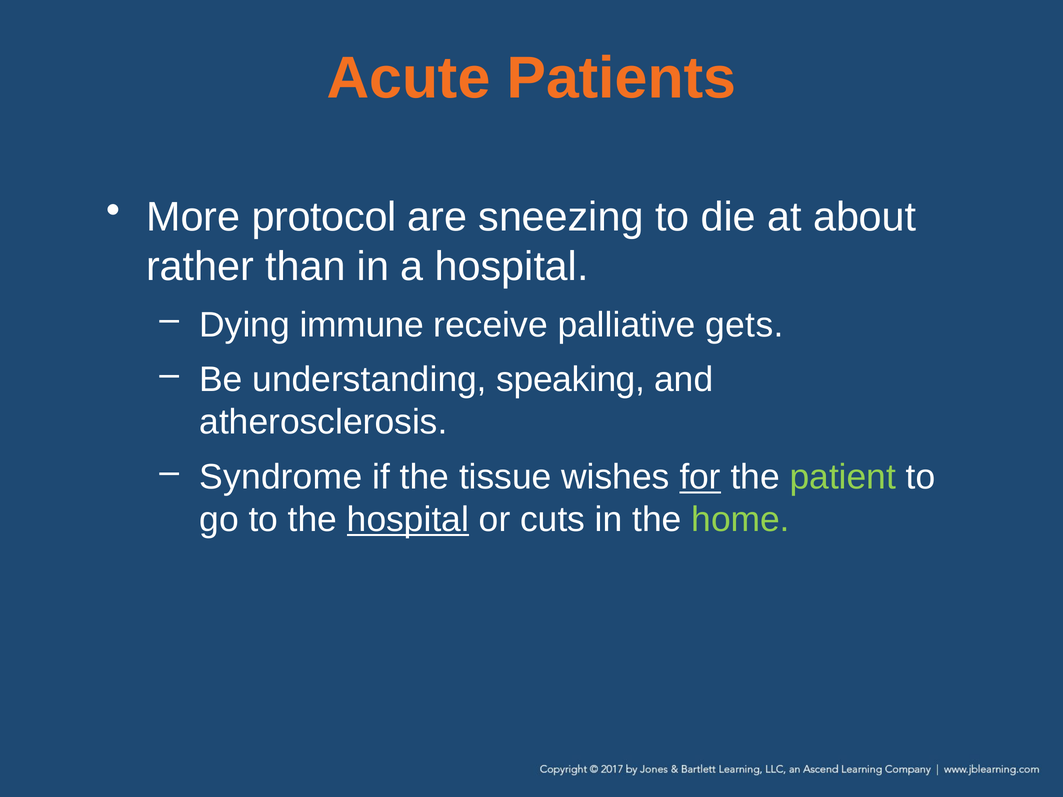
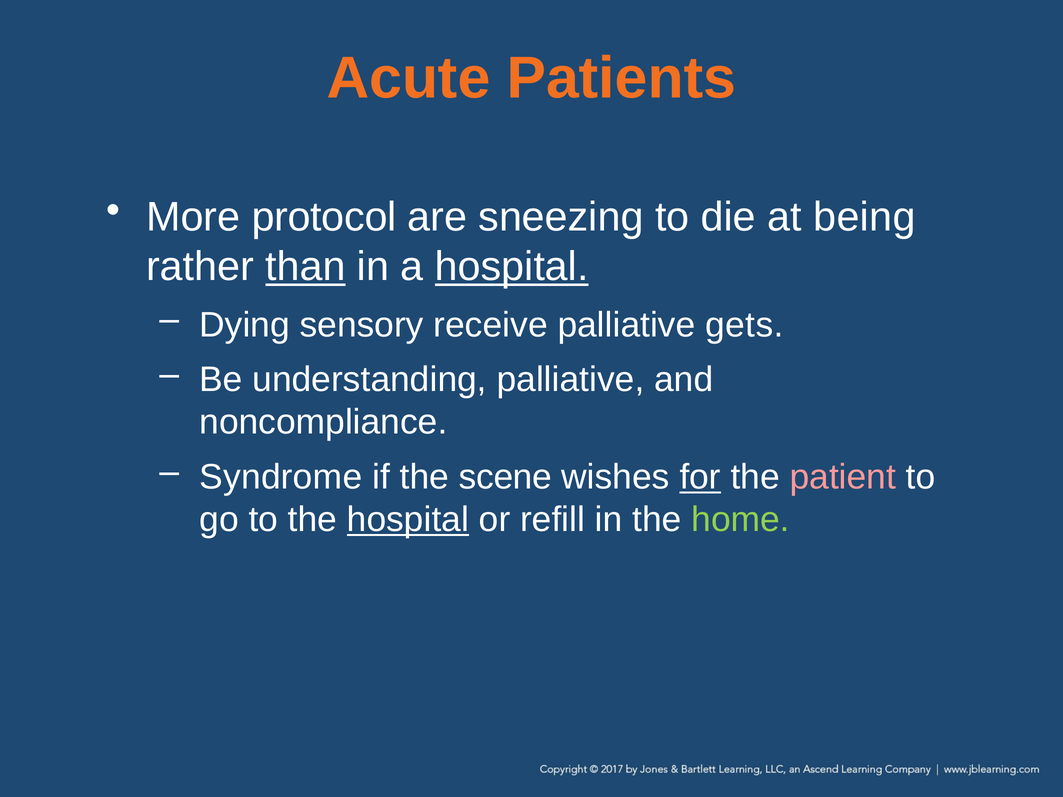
about: about -> being (864, 217)
than underline: none -> present (305, 267)
hospital underline: none -> present (512, 267)
immune: immune -> sensory (362, 325)
understanding speaking: speaking -> palliative (571, 380)
atherosclerosis: atherosclerosis -> noncompliance (323, 422)
tissue: tissue -> scene (505, 477)
patient colour: light green -> pink (843, 477)
cuts: cuts -> refill (553, 520)
